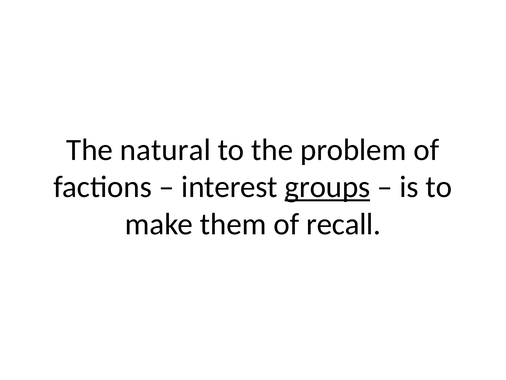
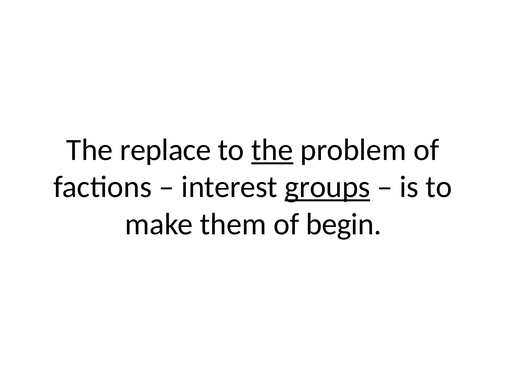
natural: natural -> replace (166, 150)
the underline: none -> present (272, 150)
recall: recall -> begin (344, 224)
